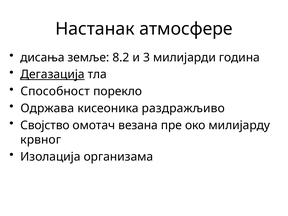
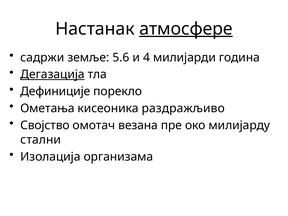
атмосфере underline: none -> present (186, 29)
дисања: дисања -> садржи (42, 57)
8.2: 8.2 -> 5.6 (121, 57)
3: 3 -> 4 (147, 57)
Способност: Способност -> Дефиниције (55, 91)
Одржава: Одржава -> Ометања (47, 108)
крвног: крвног -> стални (41, 140)
